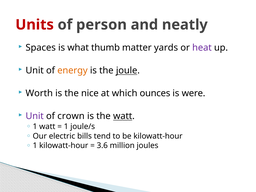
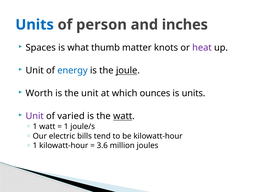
Units colour: red -> blue (35, 25)
neatly: neatly -> inches (185, 25)
yards: yards -> knots (166, 48)
energy colour: orange -> blue (72, 70)
the nice: nice -> unit (90, 93)
is were: were -> units (194, 93)
crown: crown -> varied (71, 116)
